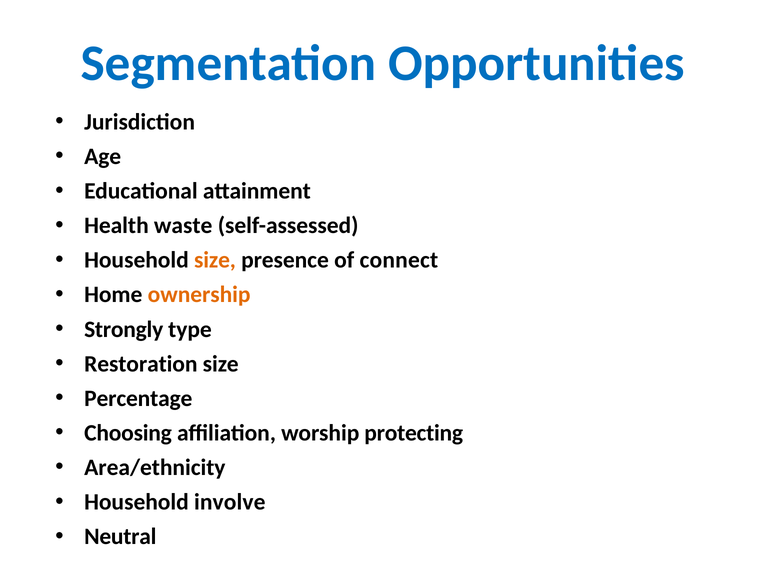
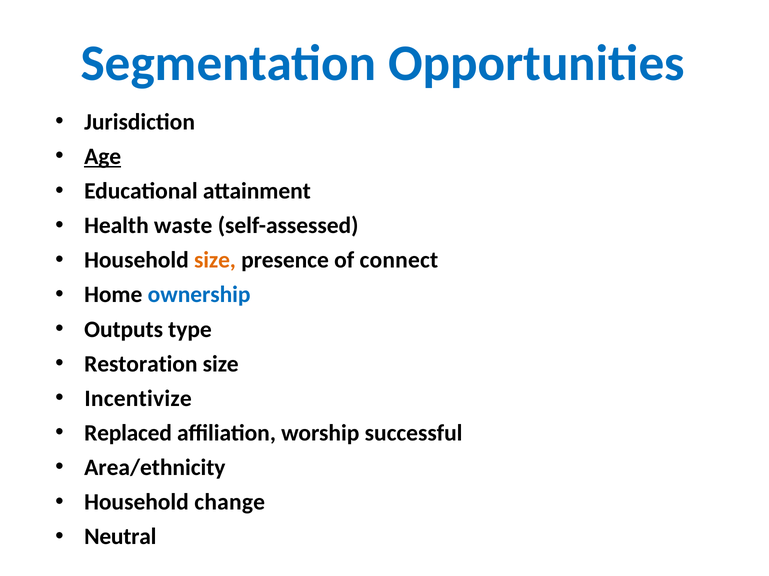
Age underline: none -> present (103, 157)
ownership colour: orange -> blue (199, 295)
Strongly: Strongly -> Outputs (124, 330)
Percentage: Percentage -> Incentivize (138, 399)
Choosing: Choosing -> Replaced (128, 434)
protecting: protecting -> successful (414, 434)
involve: involve -> change (230, 503)
